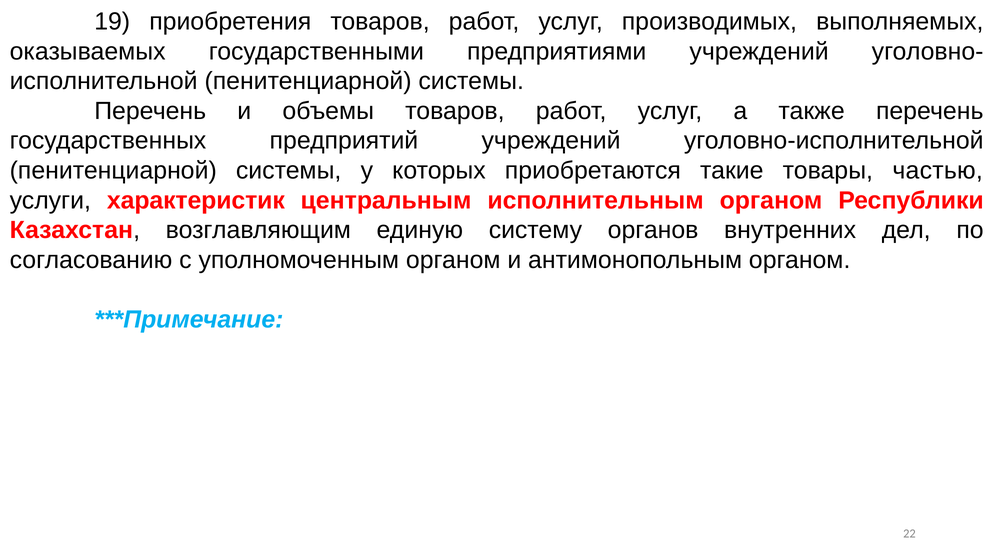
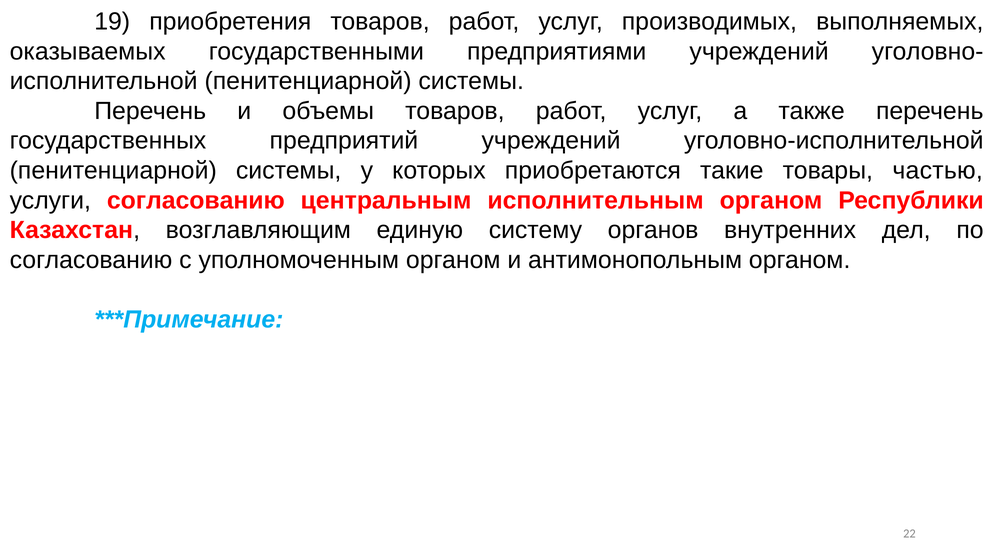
услуги характеристик: характеристик -> согласованию (196, 200)
